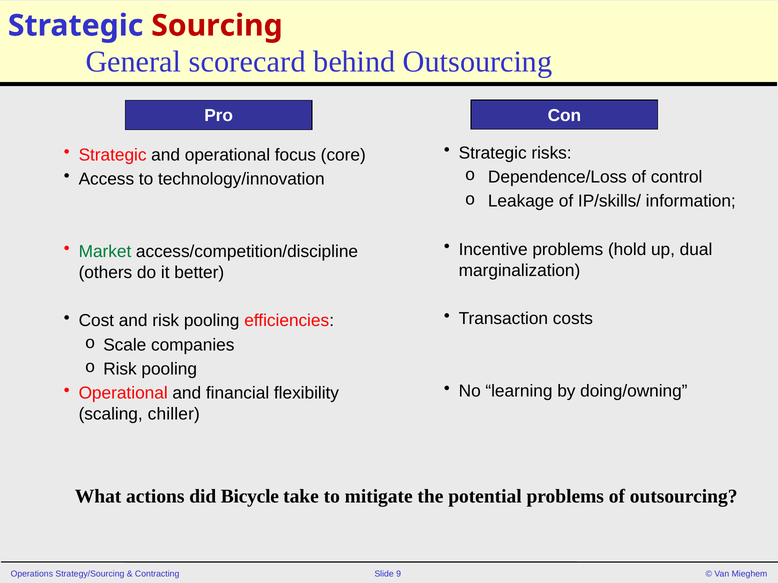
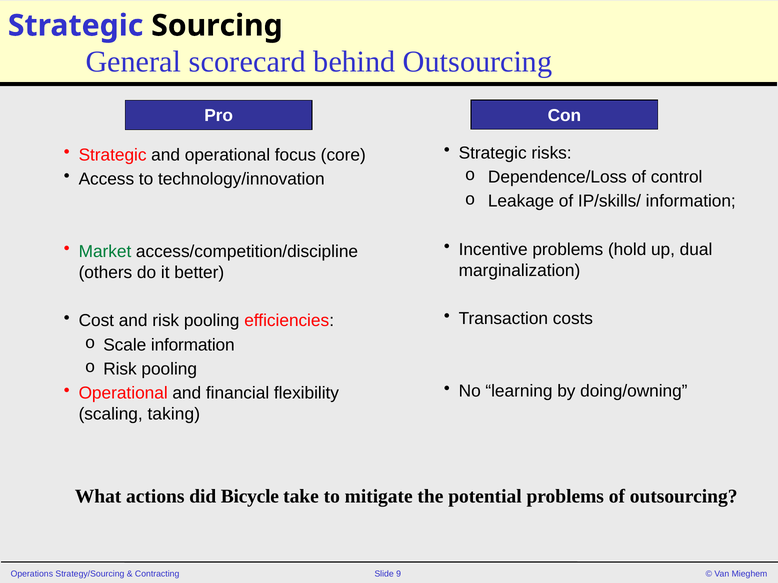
Sourcing colour: red -> black (217, 26)
Scale companies: companies -> information (193, 345)
chiller: chiller -> taking (174, 414)
